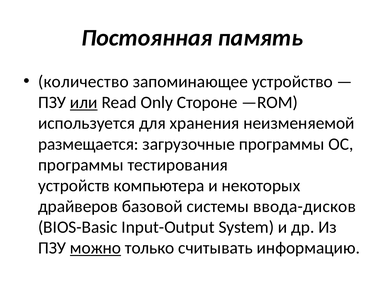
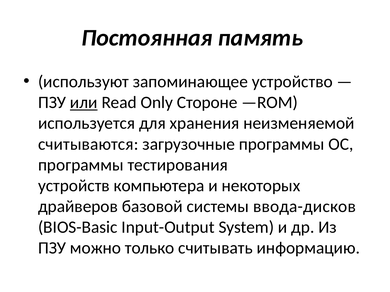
количество: количество -> используют (83, 82)
размещается: размещается -> считываются (88, 144)
можно underline: present -> none (96, 248)
